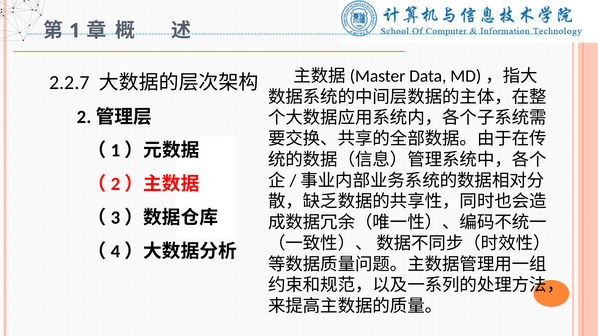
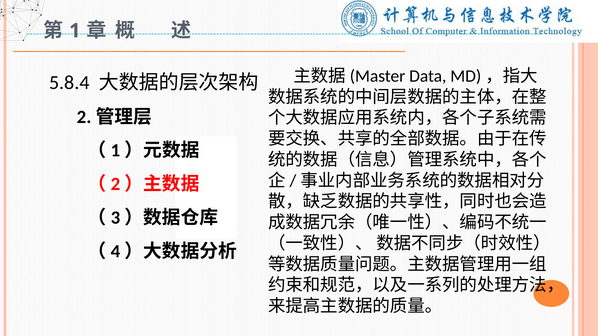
2.2.7: 2.2.7 -> 5.8.4 (69, 83)
